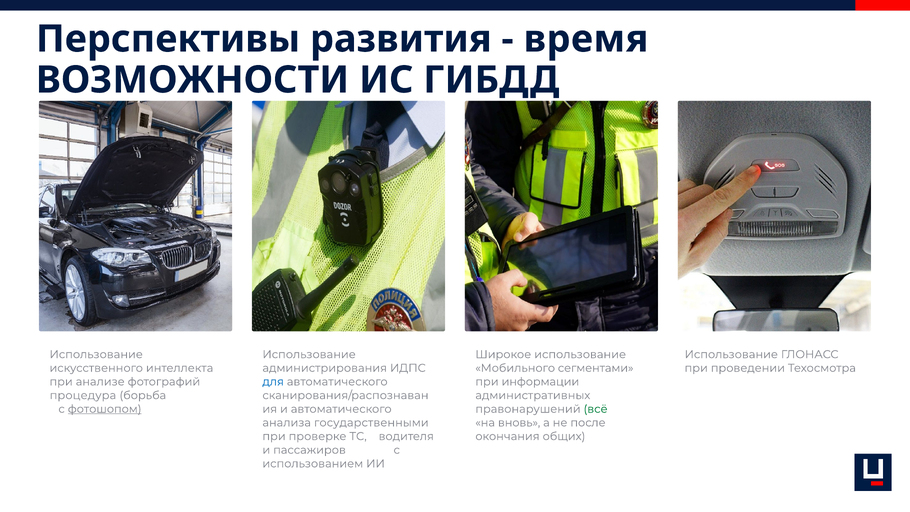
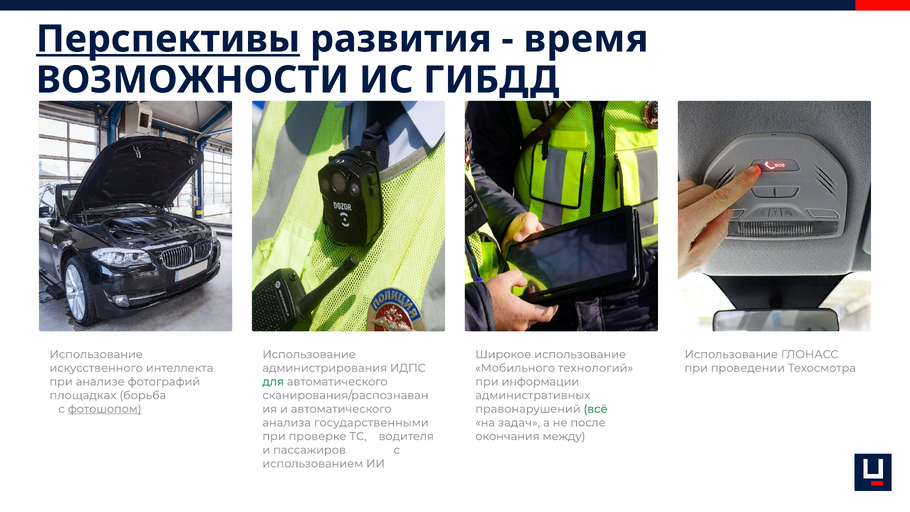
Перспективы underline: none -> present (168, 39)
сегментами: сегментами -> технологий (595, 368)
для colour: blue -> green (273, 382)
процедура: процедура -> площадках (83, 395)
вновь: вновь -> задач (519, 423)
общих: общих -> между (564, 436)
